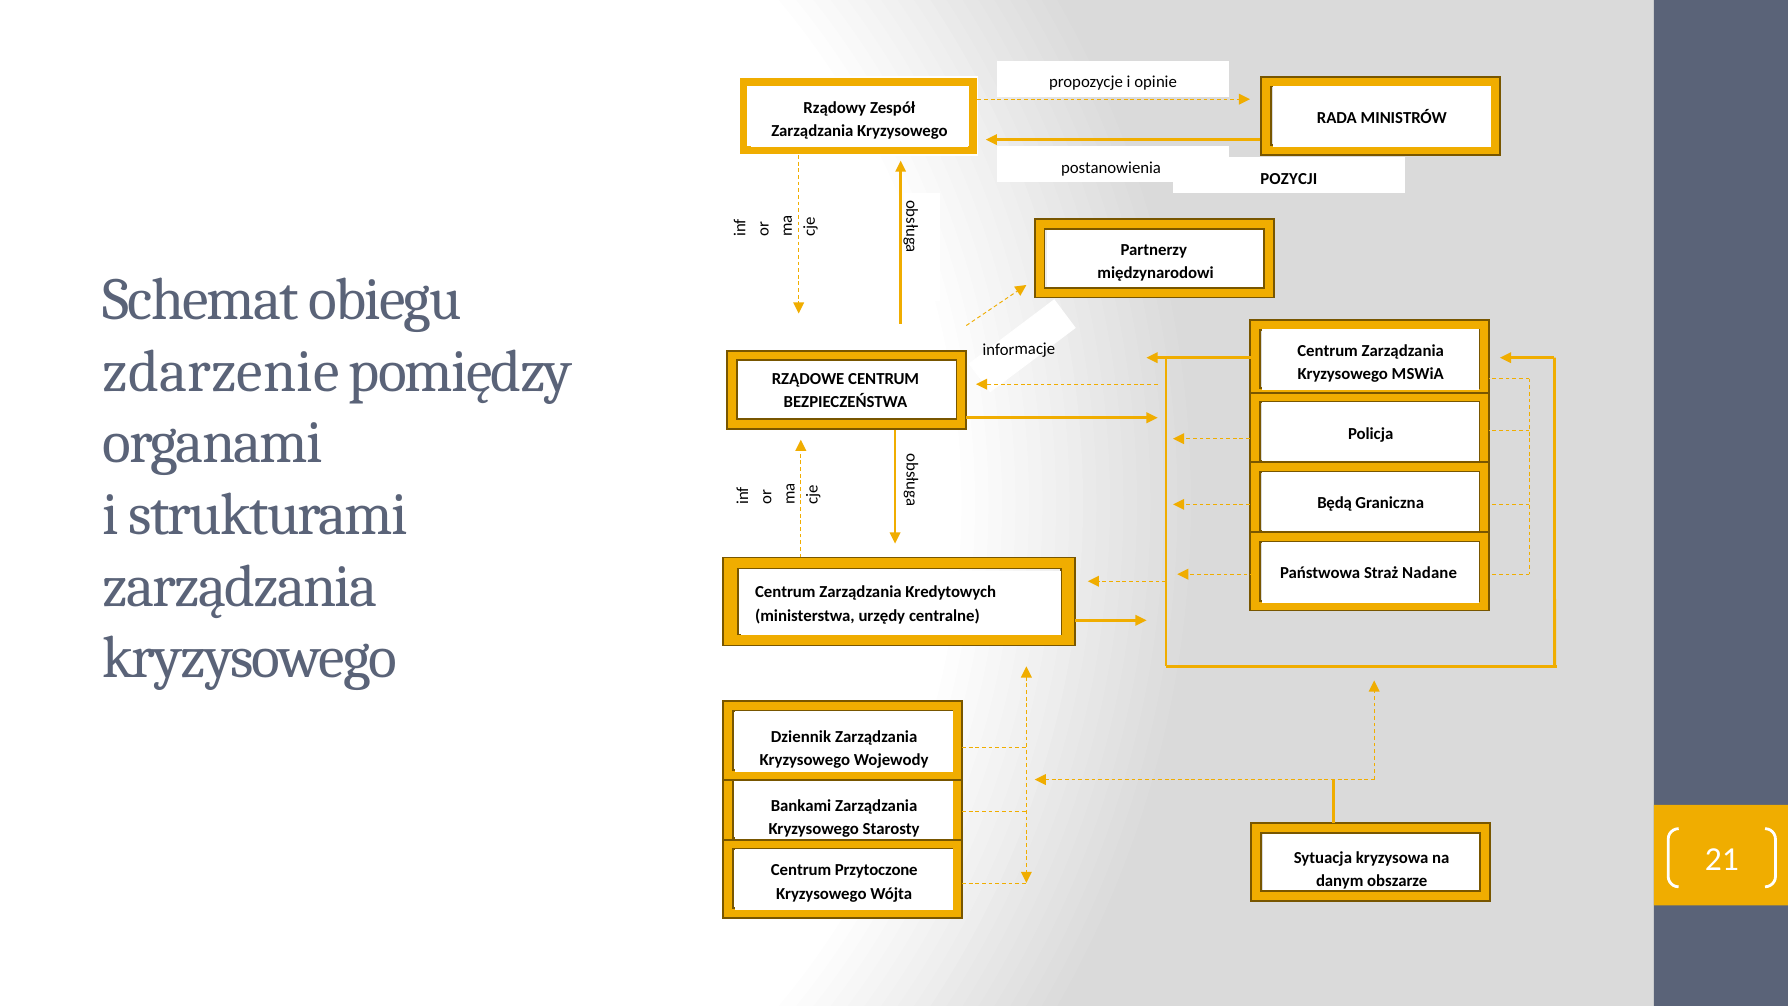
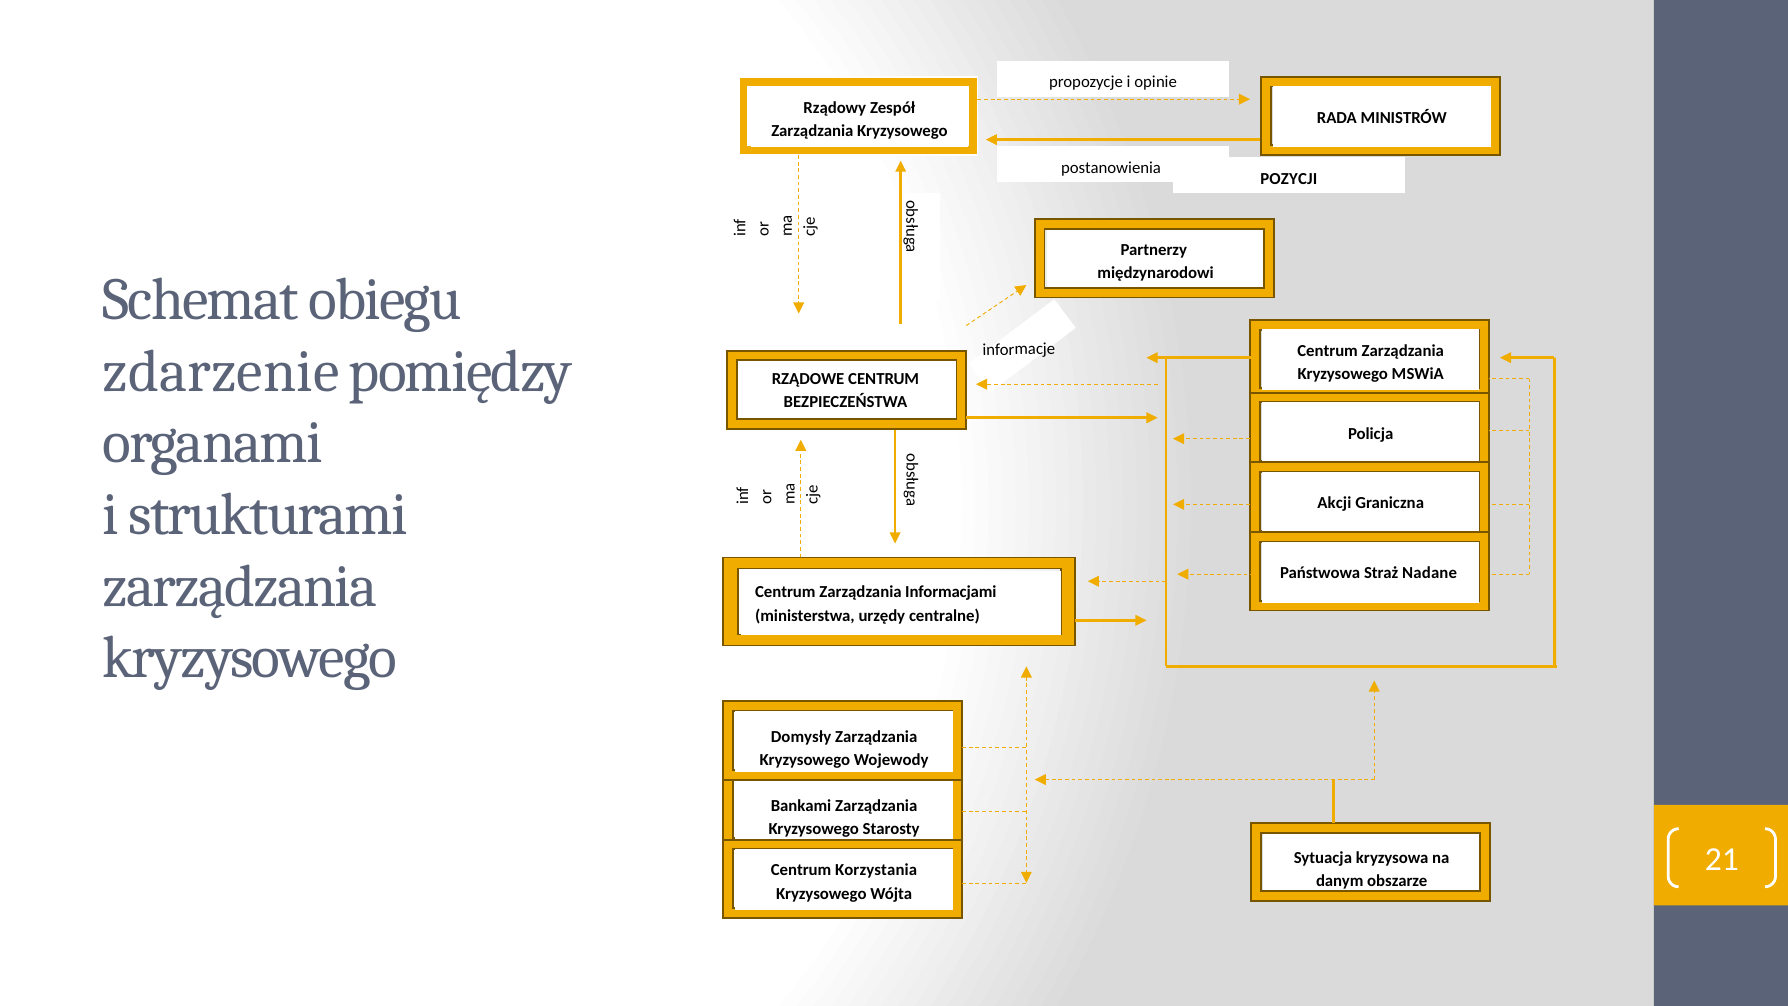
Będą: Będą -> Akcji (1334, 503)
Kredytowych: Kredytowych -> Informacjami (951, 592)
Dziennik: Dziennik -> Domysły (801, 737)
Przytoczone: Przytoczone -> Korzystania (876, 870)
